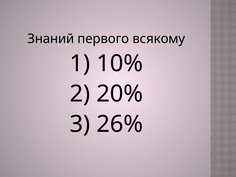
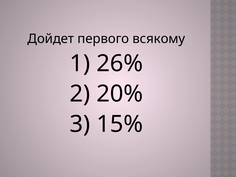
Знаний: Знаний -> Дойдет (51, 39)
10%: 10% -> 26% (120, 63)
26%: 26% -> 15% (120, 124)
